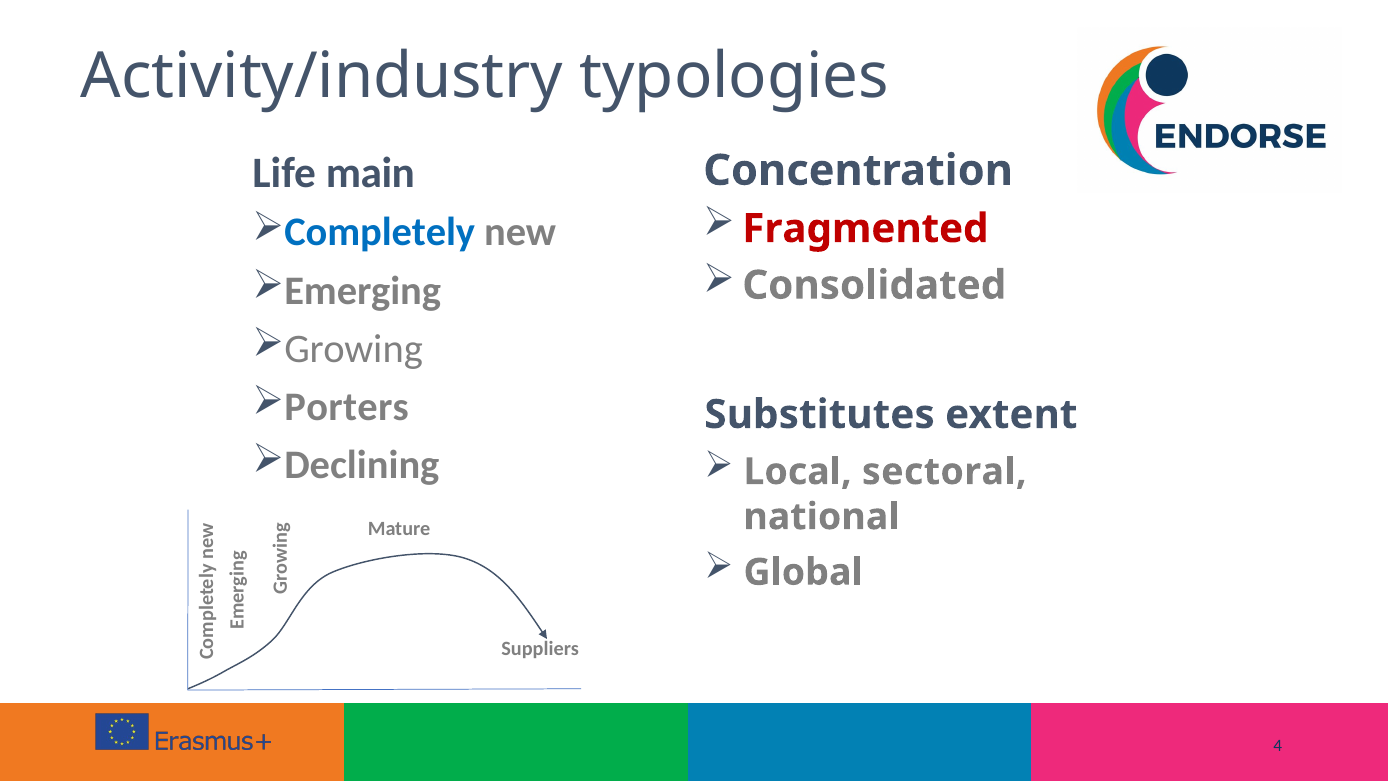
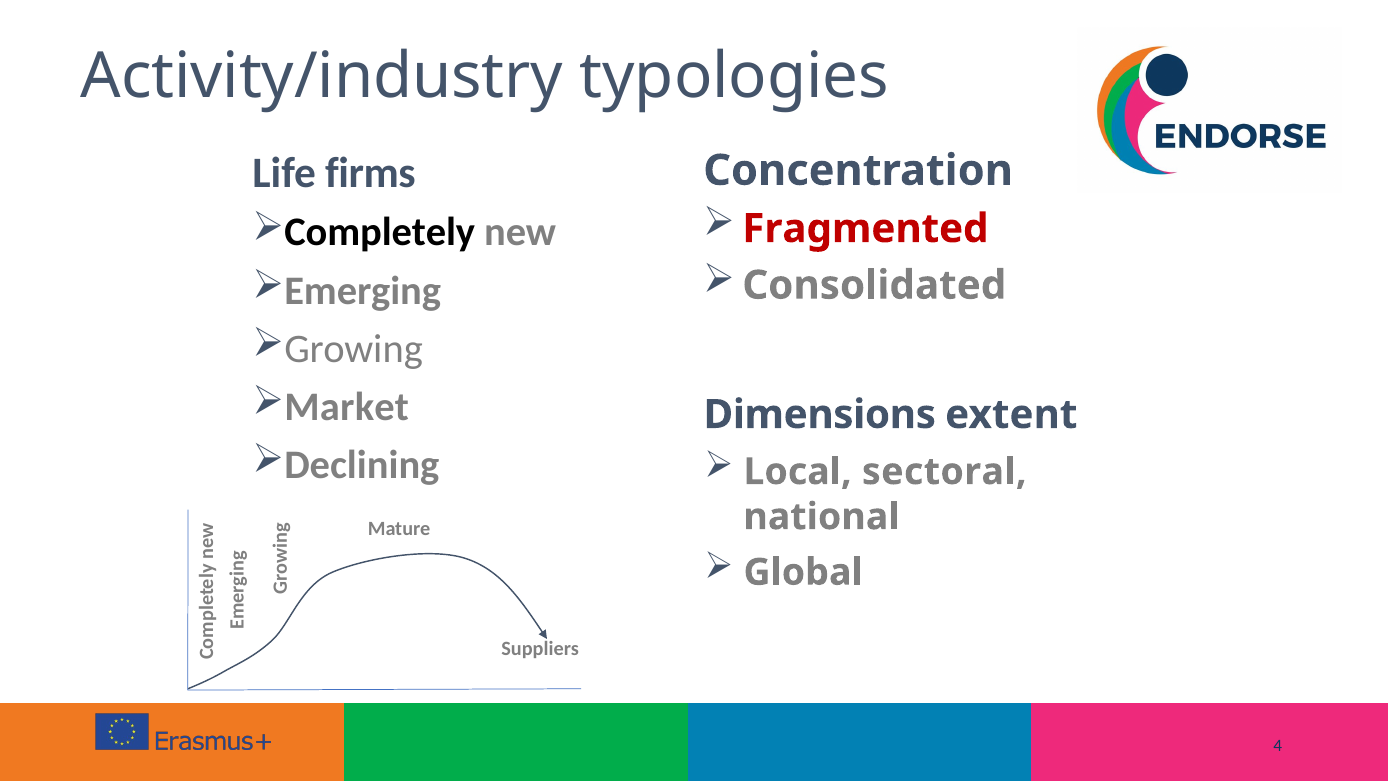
main: main -> firms (370, 173)
Completely colour: blue -> black (380, 232)
Porters: Porters -> Market (347, 407)
Substitutes: Substitutes -> Dimensions (820, 415)
